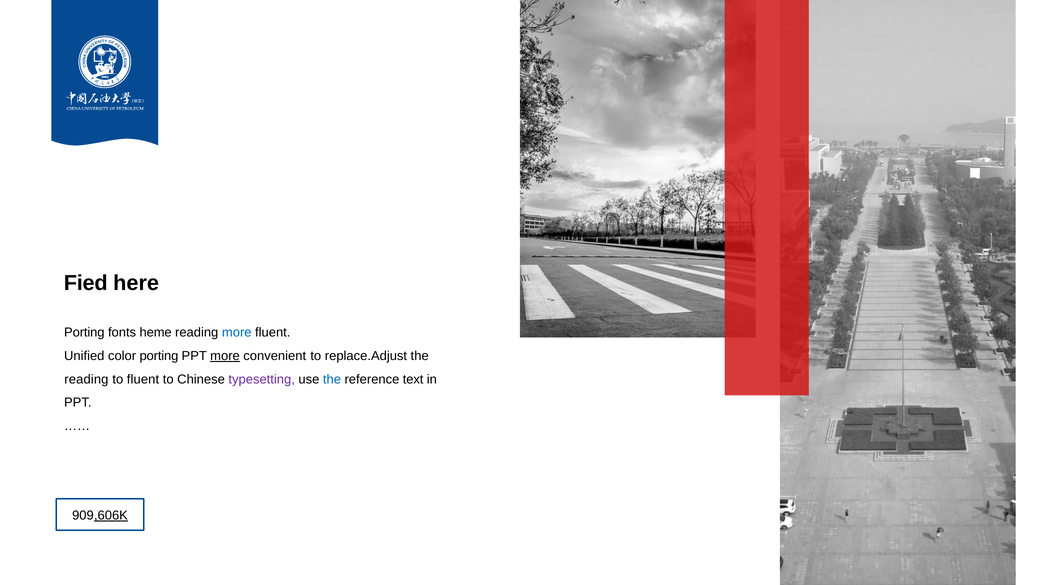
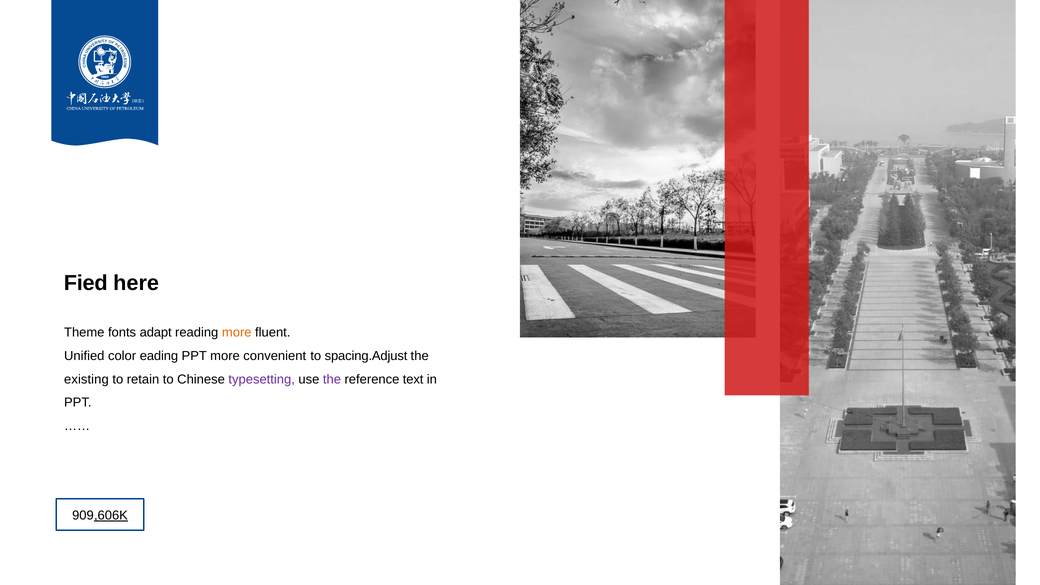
Porting: Porting -> Theme (84, 332)
heme: heme -> adapt (156, 332)
more colour: blue -> orange (237, 332)
color porting: porting -> eading (159, 356)
more underline: present -> none (225, 356)
replace.Adjust: replace.Adjust -> spacing.Adjust (366, 356)
reading: reading -> existing (86, 379)
to fluent: fluent -> retain (143, 379)
the colour: blue -> purple (332, 379)
